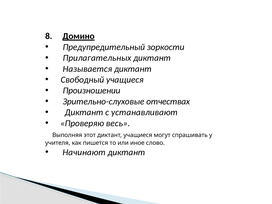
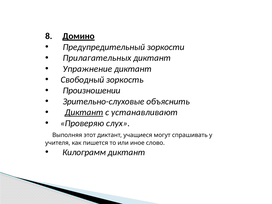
Называется: Называется -> Упражнение (87, 69)
Свободный учащиеся: учащиеся -> зоркость (125, 80)
отчествах: отчествах -> объяснить (168, 101)
Диктант underline: none -> present (84, 112)
весь: весь -> слух (118, 123)
Начинают: Начинают -> Килограмм (84, 152)
